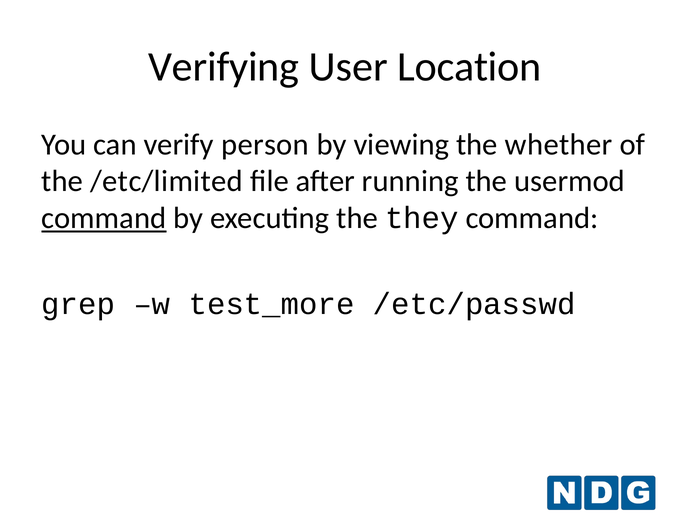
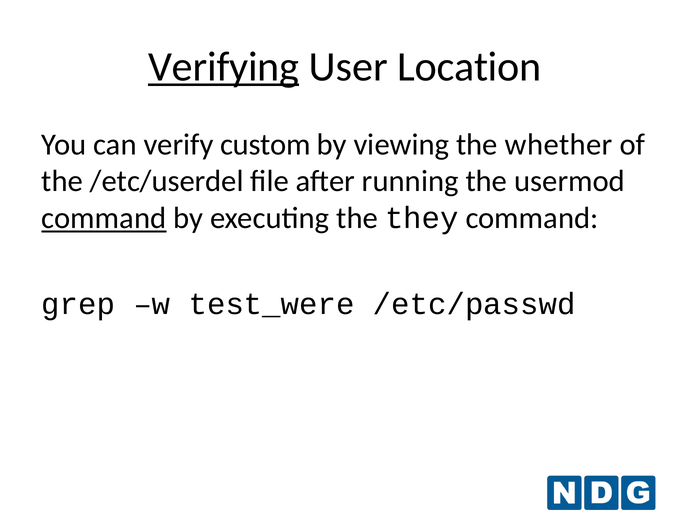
Verifying underline: none -> present (224, 67)
person: person -> custom (265, 145)
/etc/limited: /etc/limited -> /etc/userdel (167, 182)
test_more: test_more -> test_were (272, 304)
